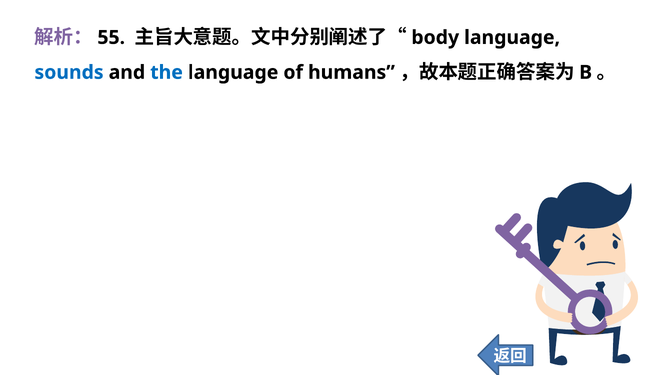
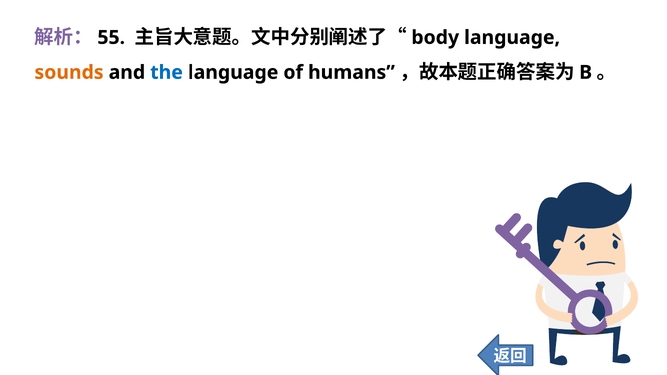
sounds colour: blue -> orange (69, 72)
